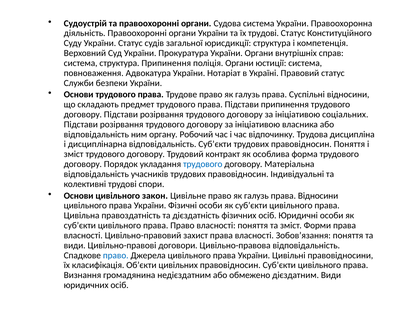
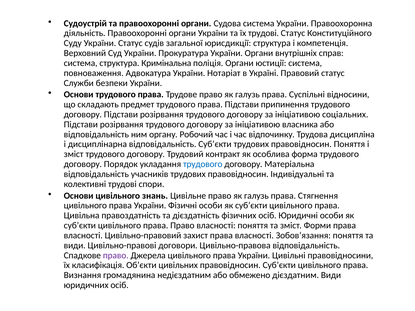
структура Припинення: Припинення -> Кримінальна (166, 63)
закон: закон -> знань (155, 196)
права Відносини: Відносини -> Стягнення (318, 196)
право colour: blue -> purple (116, 256)
